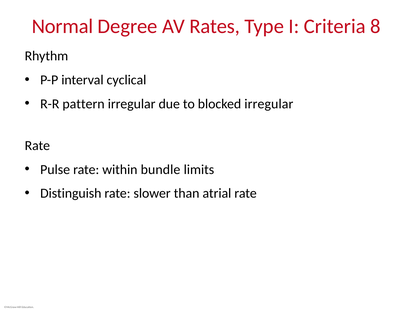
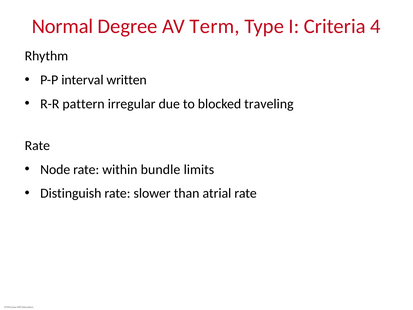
Rates: Rates -> Term (215, 26)
8: 8 -> 4 (376, 26)
cyclical: cyclical -> written (127, 80)
blocked irregular: irregular -> traveling (269, 104)
Pulse: Pulse -> Node (55, 169)
